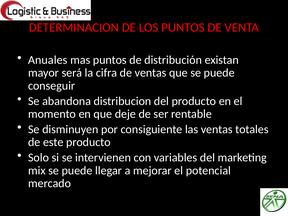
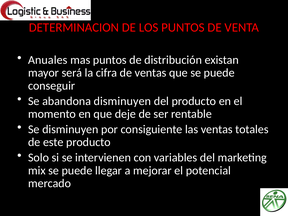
abandona distribucion: distribucion -> disminuyen (122, 101)
